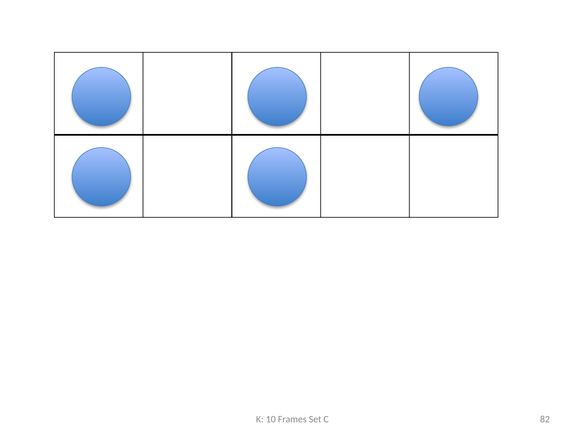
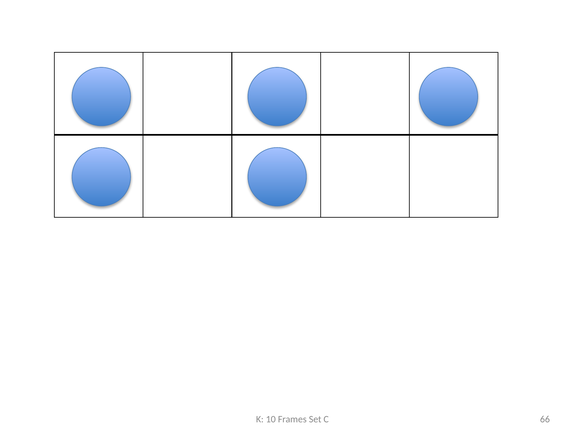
82: 82 -> 66 (545, 419)
